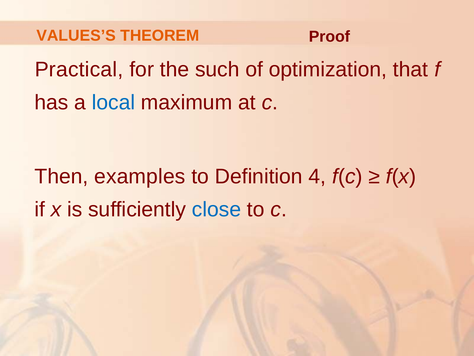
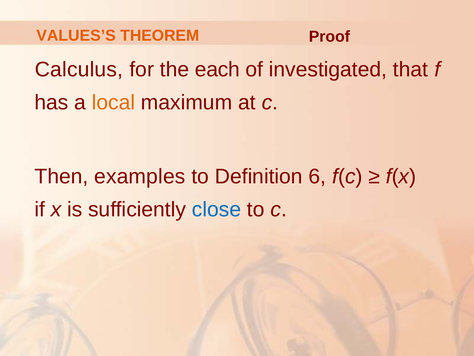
Practical: Practical -> Calculus (79, 69)
such: such -> each (217, 69)
optimization: optimization -> investigated (328, 69)
local colour: blue -> orange (113, 102)
4: 4 -> 6 (317, 176)
